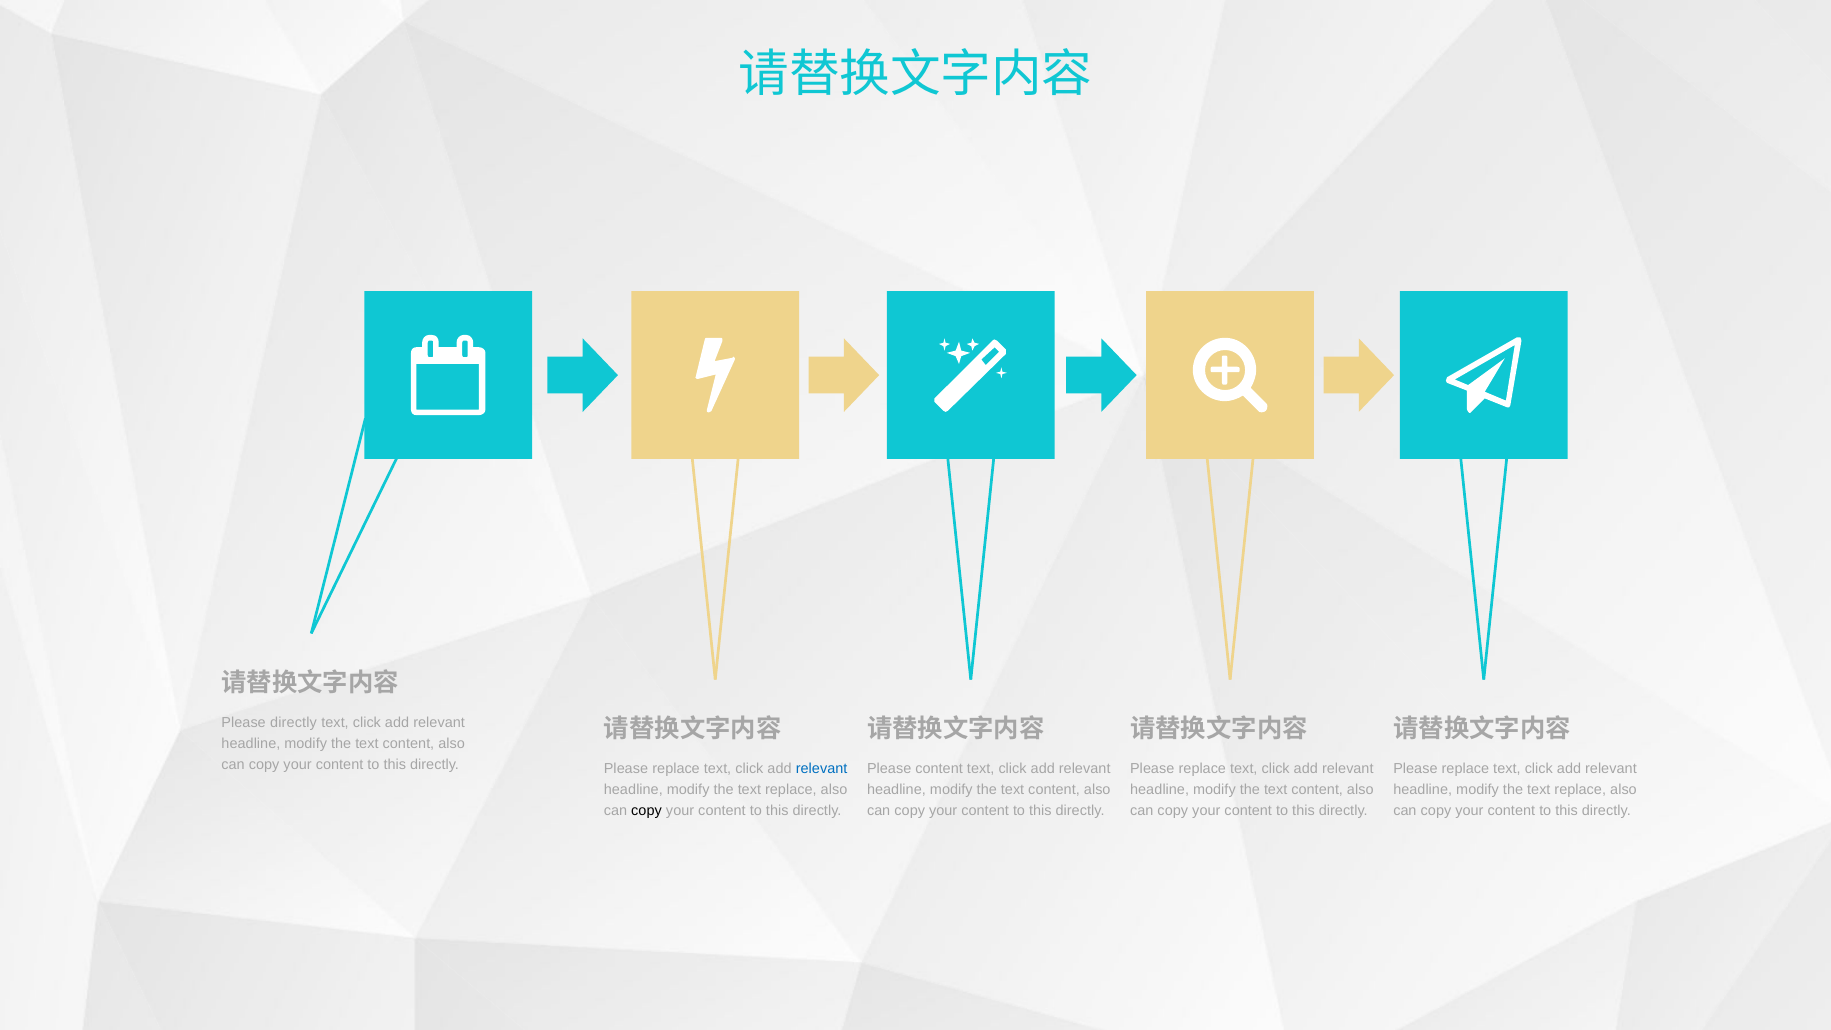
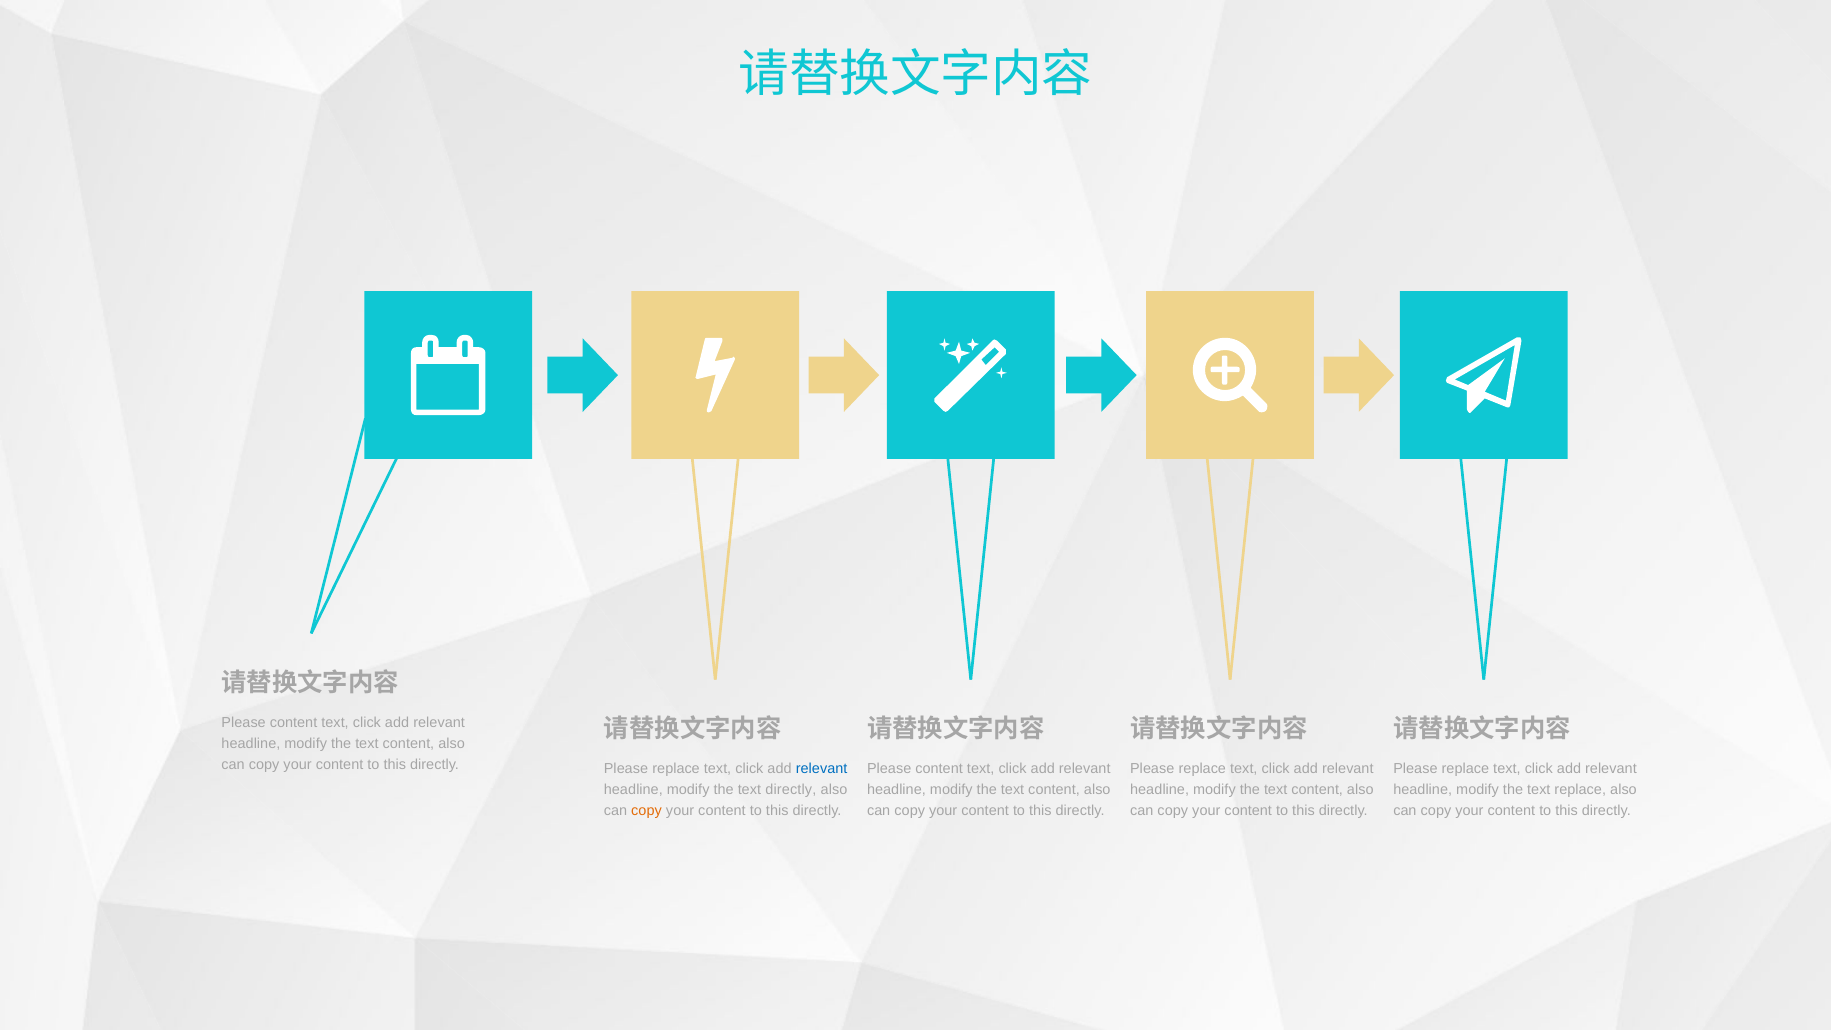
directly: directly -> content (294, 723)
replace: replace -> directly (791, 790)
copy colour: black -> orange (647, 810)
